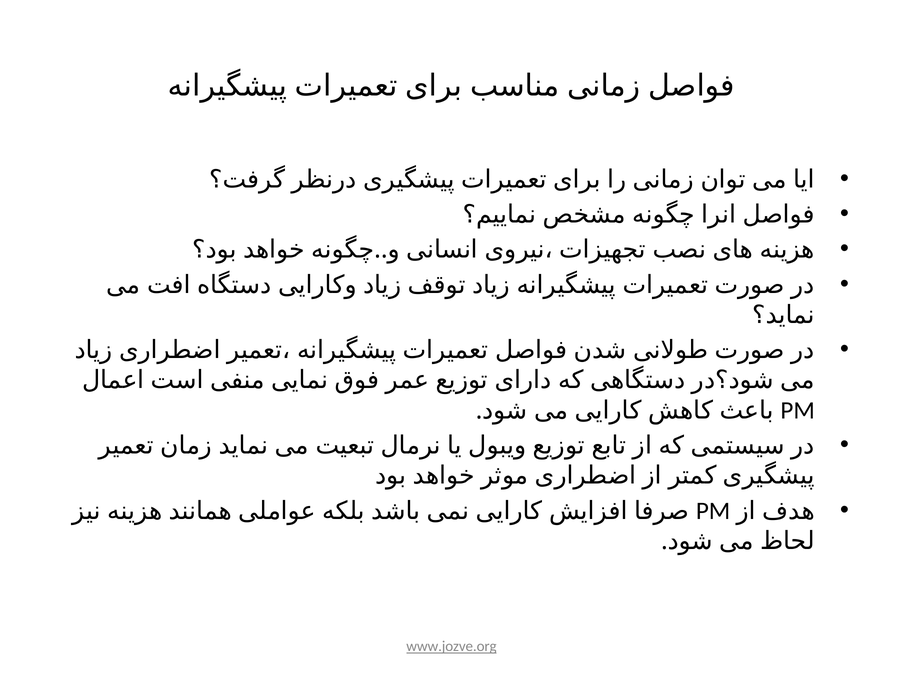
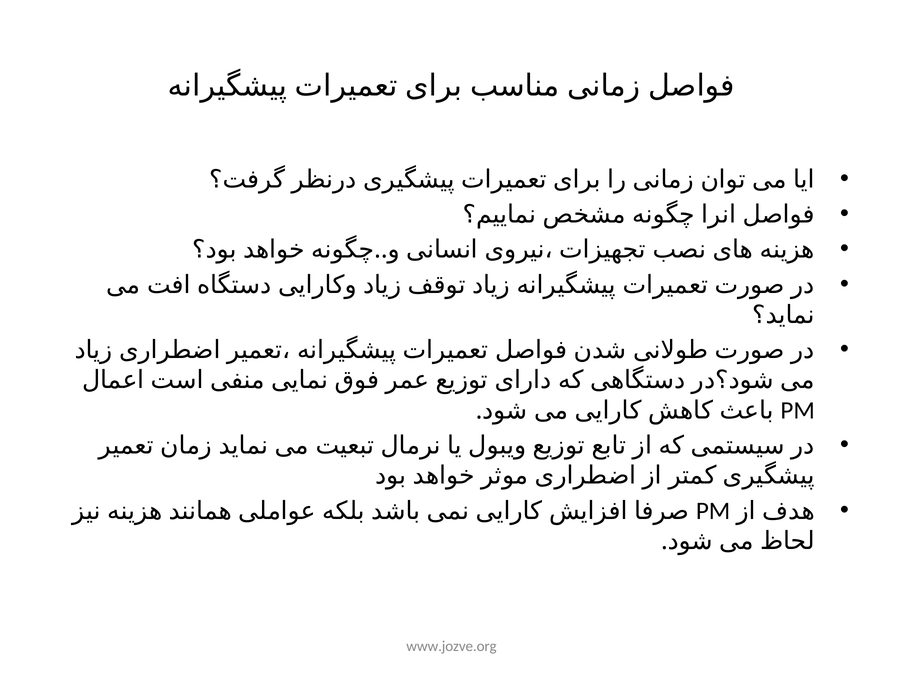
www.jozve.org underline: present -> none (451, 647)
